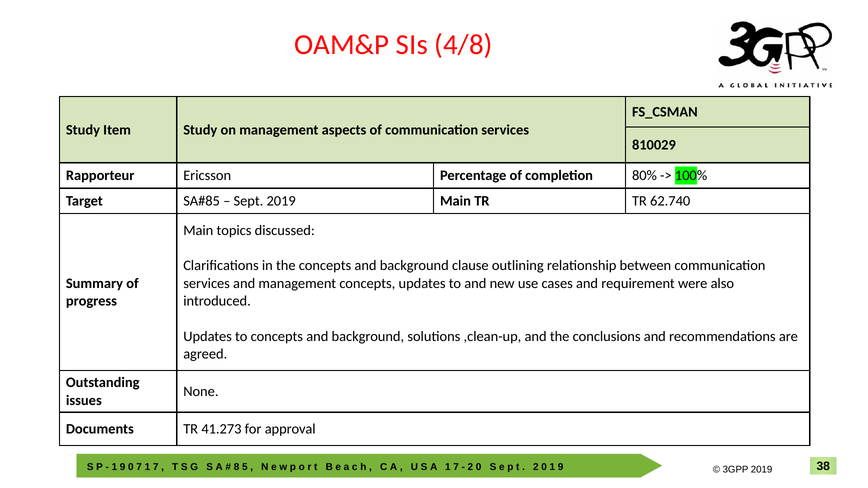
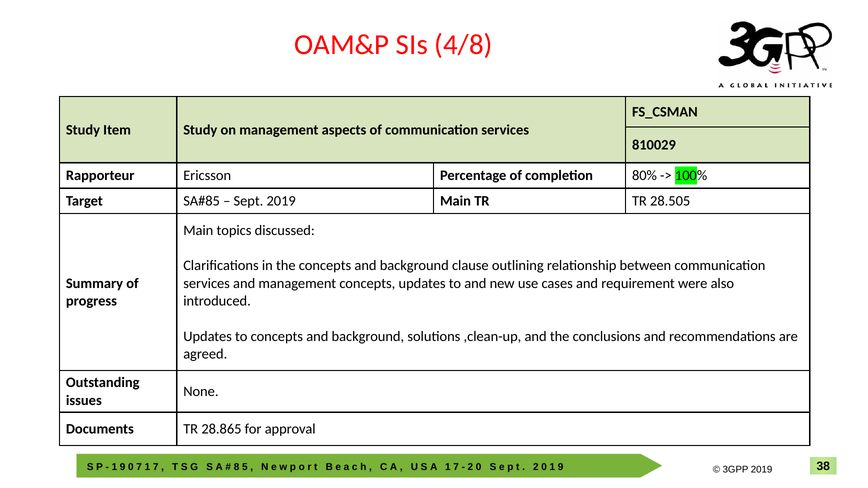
62.740: 62.740 -> 28.505 (670, 201)
41.273: 41.273 -> 28.865 (221, 429)
